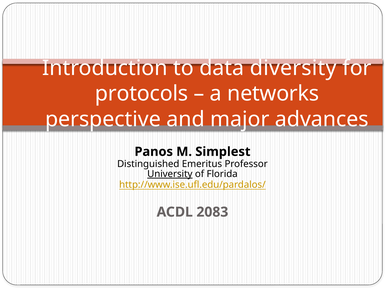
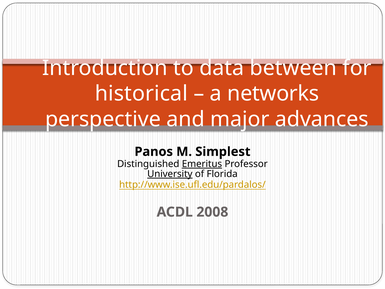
diversity: diversity -> between (293, 68)
protocols: protocols -> historical (141, 94)
Emeritus underline: none -> present (202, 164)
2083: 2083 -> 2008 (212, 212)
